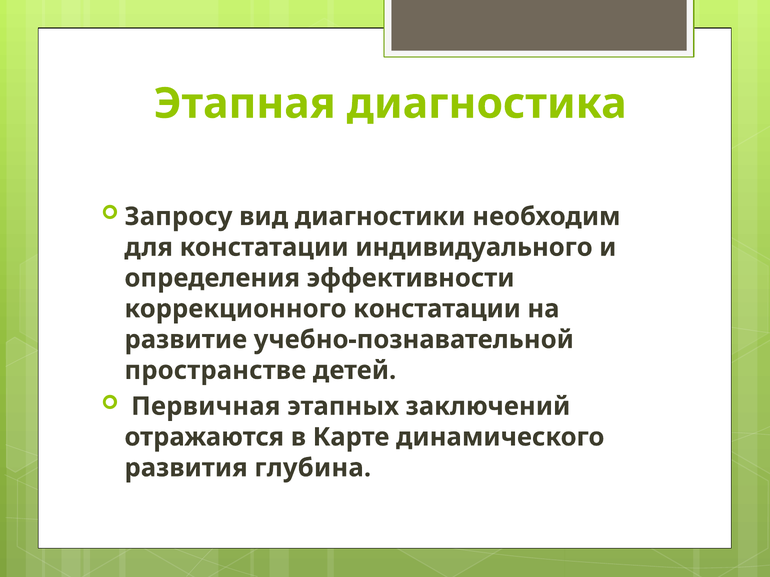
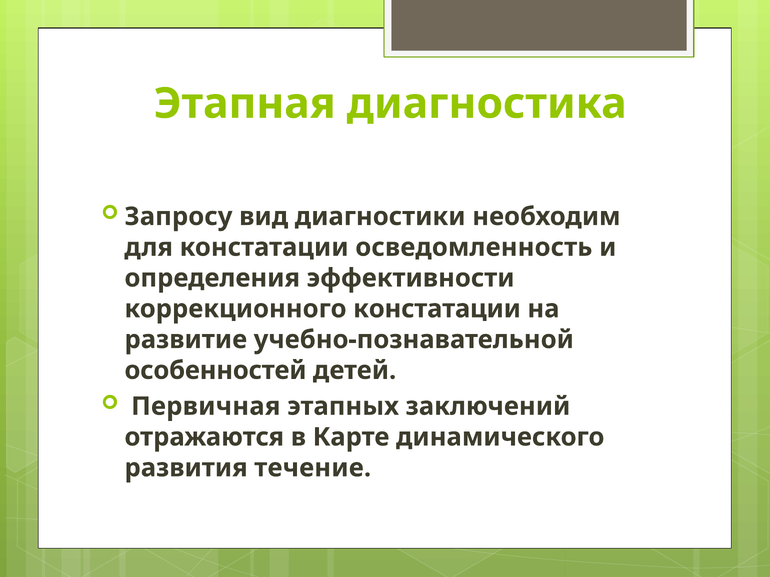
индивидуального: индивидуального -> осведомленность (474, 248)
пространстве: пространстве -> особенностей (215, 371)
глубина: глубина -> течение (313, 468)
